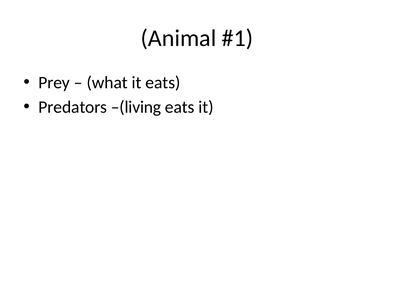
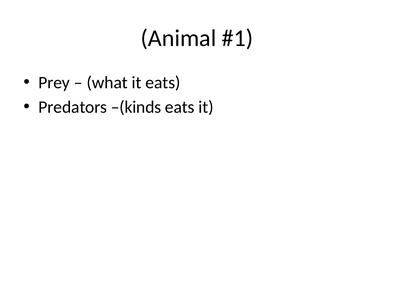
–(living: –(living -> –(kinds (136, 107)
